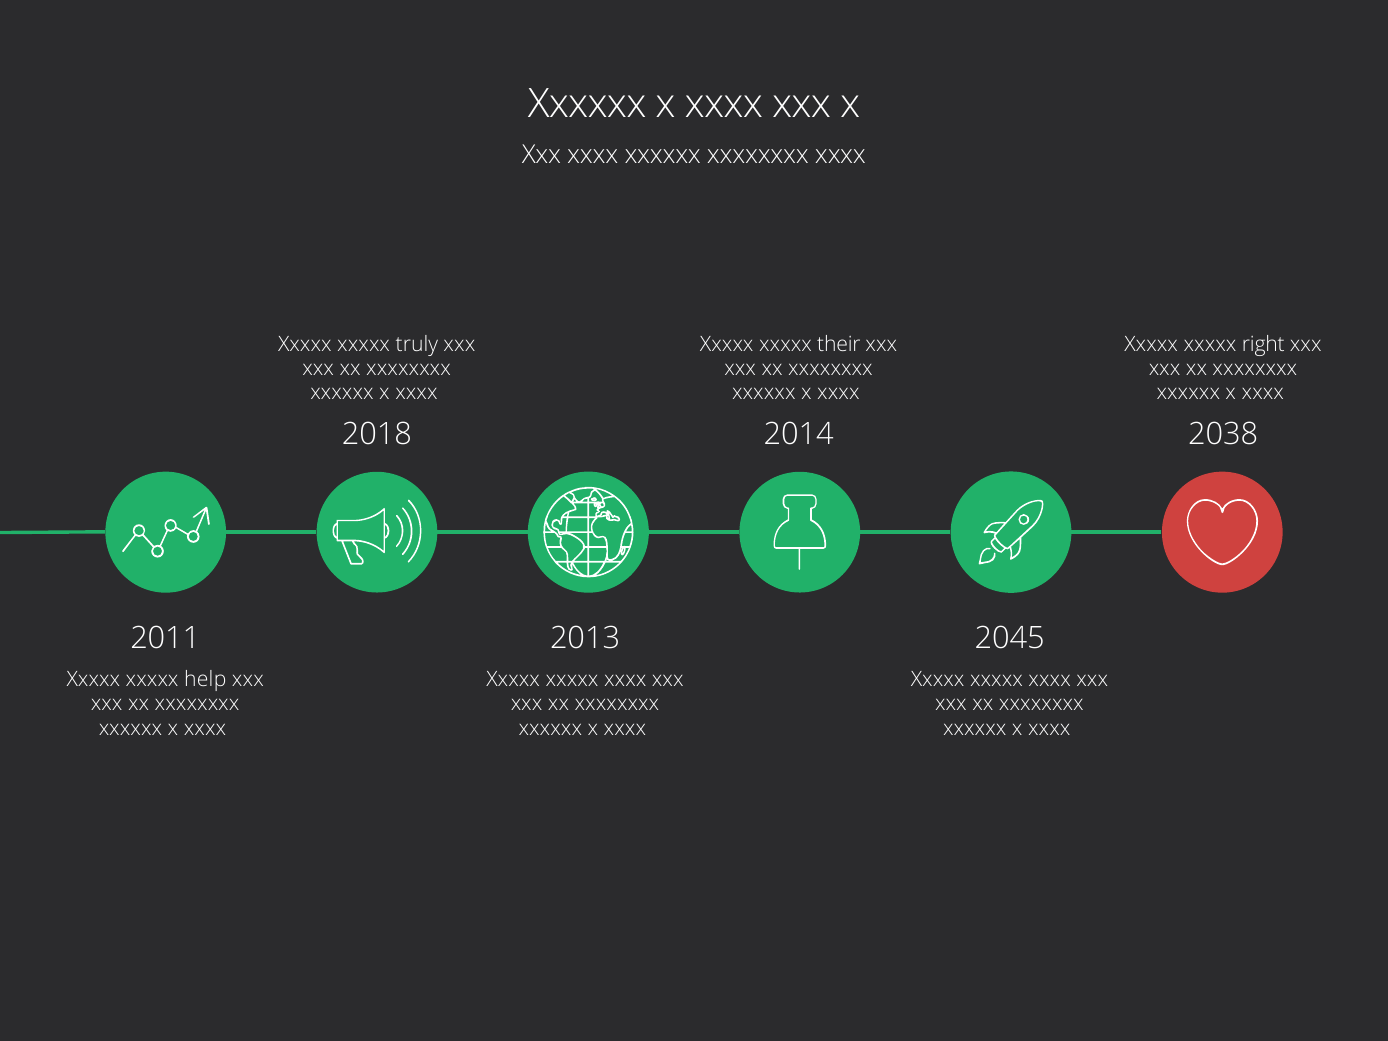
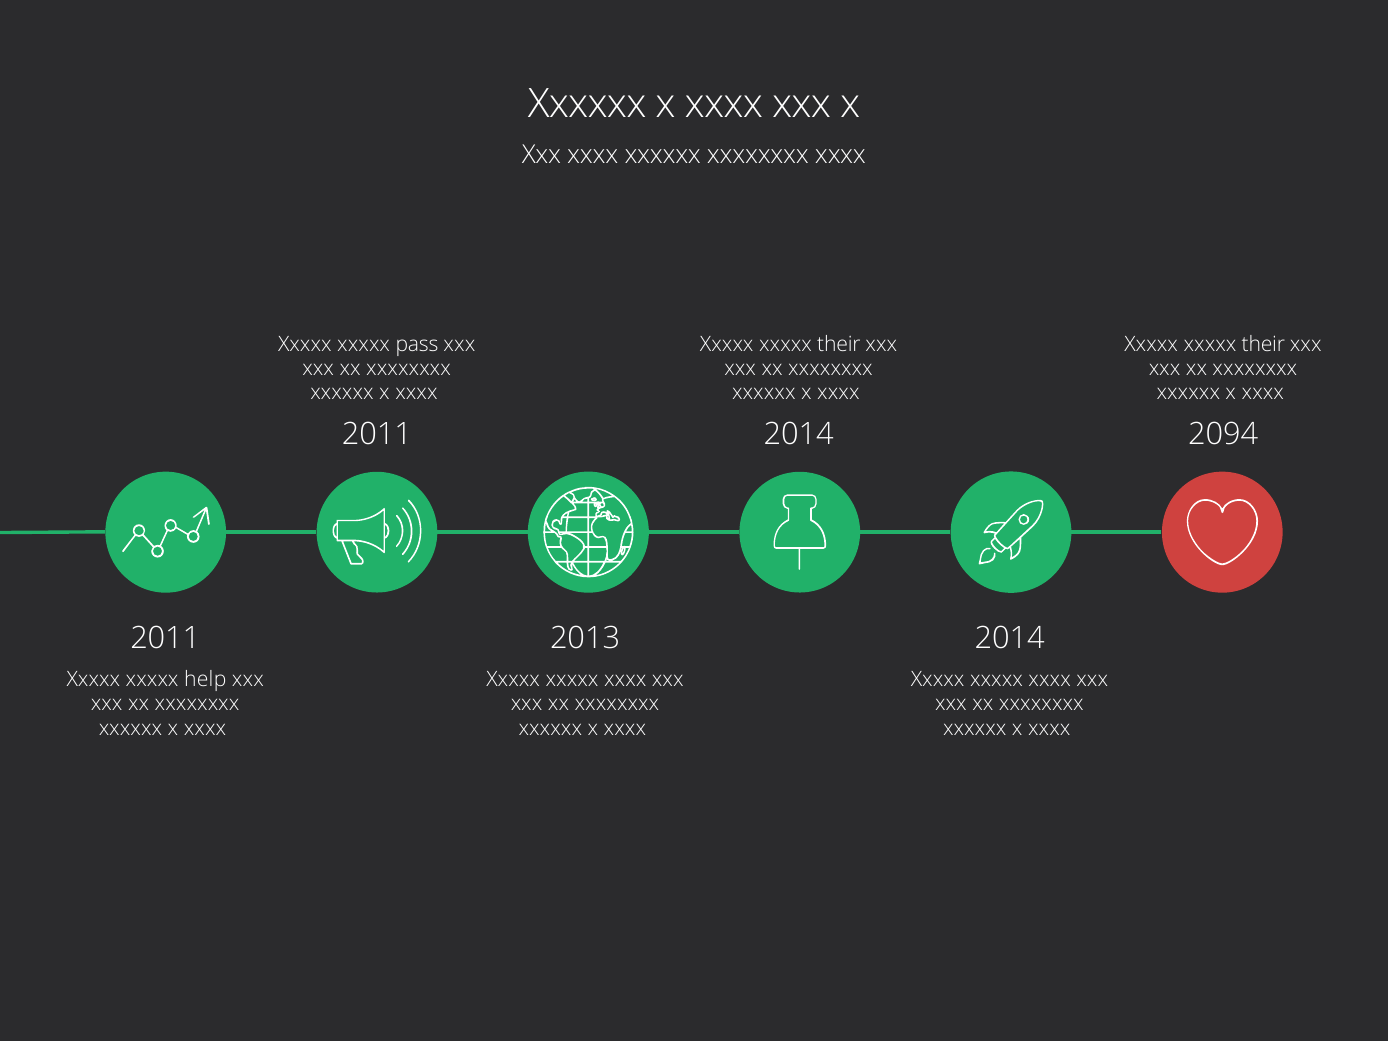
truly: truly -> pass (417, 344)
right: right -> their (1263, 344)
2018: 2018 -> 2011 (377, 434)
2038: 2038 -> 2094 (1223, 434)
2045: 2045 -> 2014 (1010, 639)
